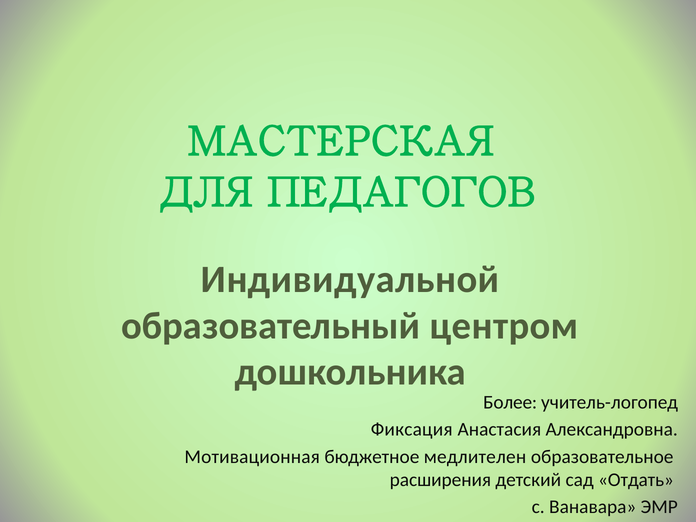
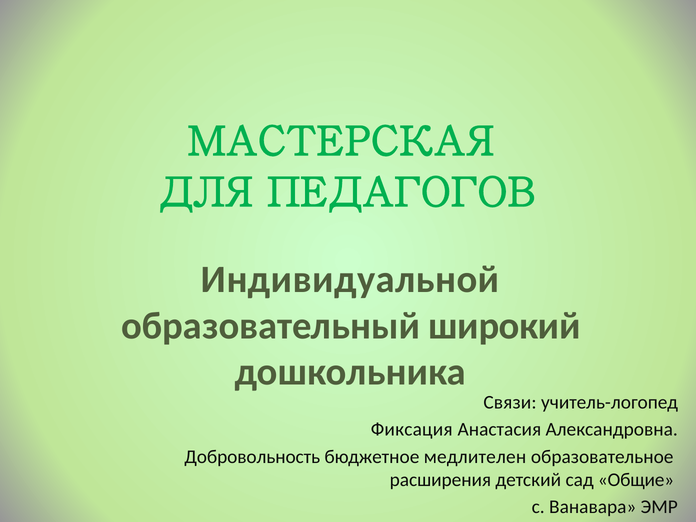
центром: центром -> широкий (504, 326)
Более: Более -> Связи (510, 403)
Мотивационная: Мотивационная -> Добровольность (252, 457)
Отдать: Отдать -> Общие (636, 480)
